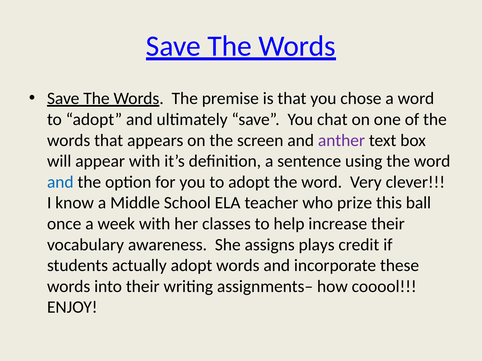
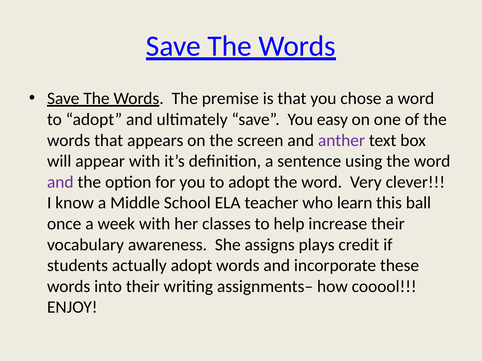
chat: chat -> easy (332, 120)
and colour: blue -> purple (60, 182)
prize: prize -> learn (355, 203)
